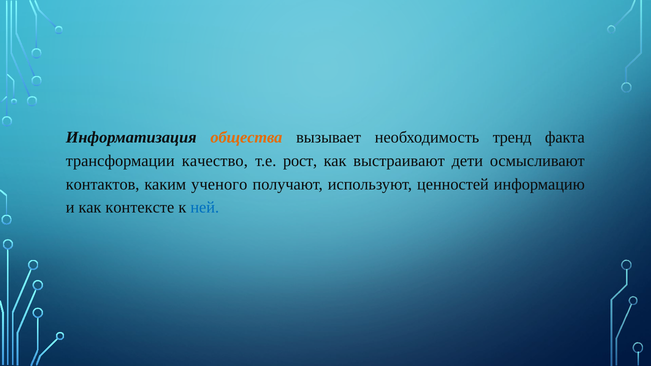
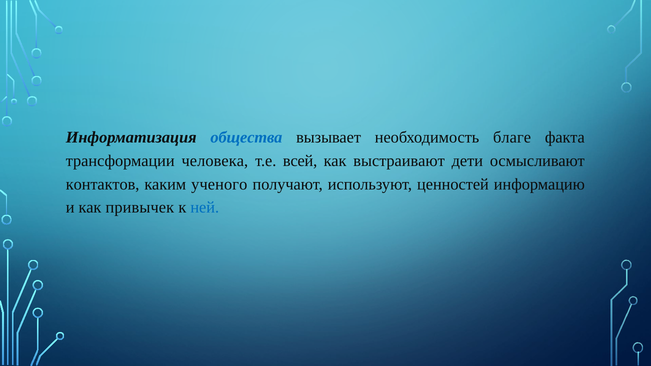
общества colour: orange -> blue (246, 137)
тренд: тренд -> благе (512, 137)
качество: качество -> человека (215, 161)
рост: рост -> всей (300, 161)
контексте: контексте -> привычек (140, 208)
